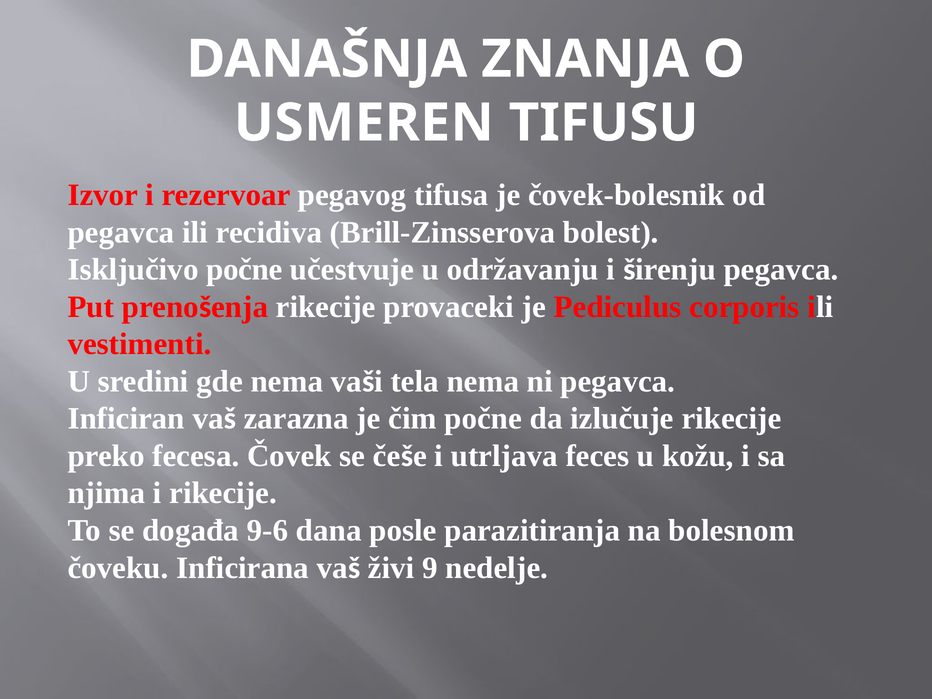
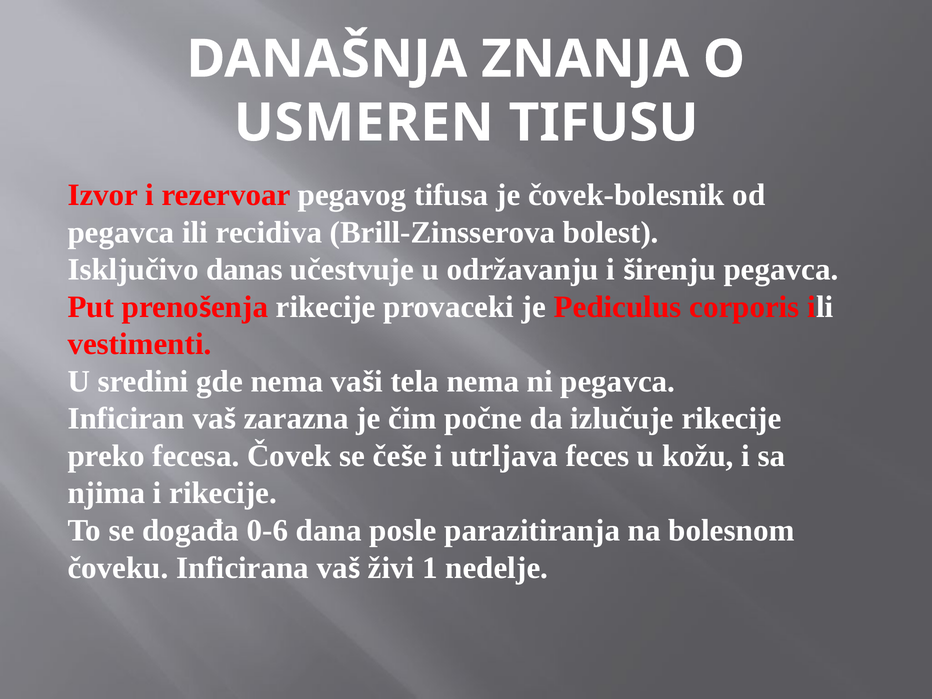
Isključivo počne: počne -> danas (244, 270)
9-6: 9-6 -> 0-6 (267, 530)
9: 9 -> 1 (430, 568)
